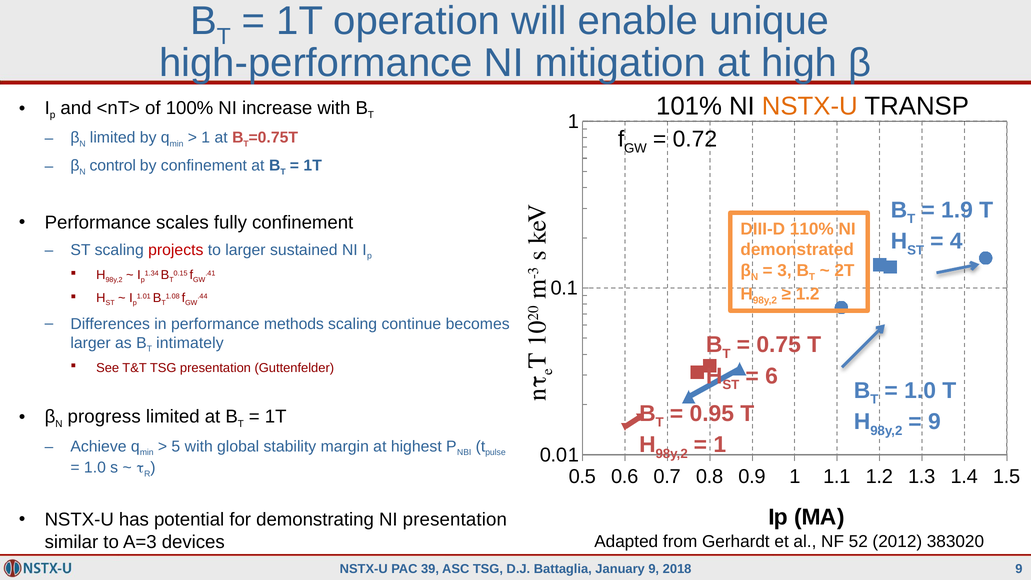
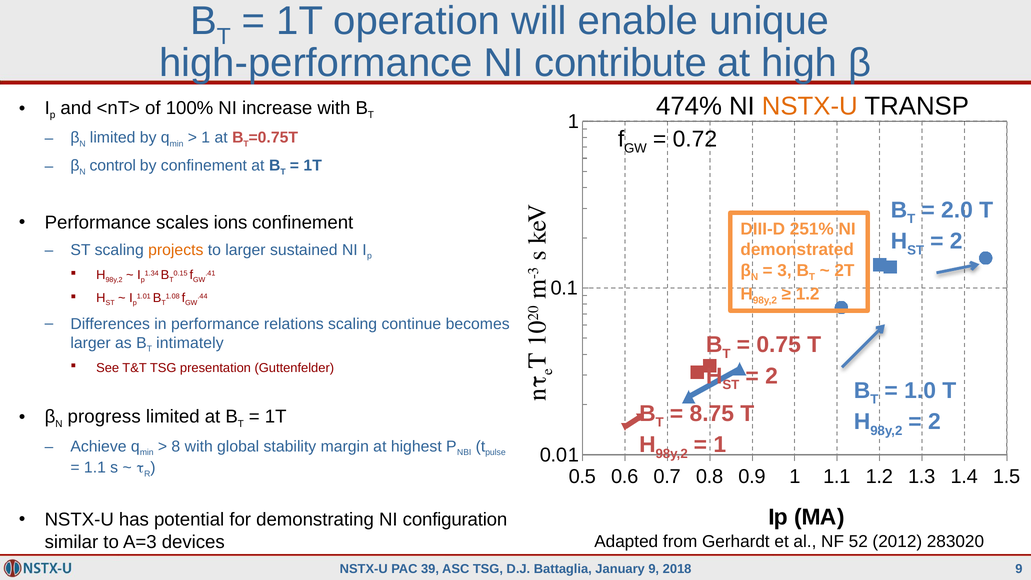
mitigation: mitigation -> contribute (621, 63)
101%: 101% -> 474% (689, 106)
1.9: 1.9 -> 2.0 (957, 210)
fully: fully -> ions (231, 223)
110%: 110% -> 251% (812, 229)
4: 4 -> 2 (956, 241)
projects colour: red -> orange (176, 250)
methods: methods -> relations (294, 324)
6: 6 -> 2 (772, 376)
0.95: 0.95 -> 8.75 (712, 413)
9: 9 -> 2 (934, 422)
5: 5 -> 8 (176, 446)
1.0: 1.0 -> 1.1 (95, 468)
NI presentation: presentation -> configuration (455, 520)
383020: 383020 -> 283020 (955, 542)
